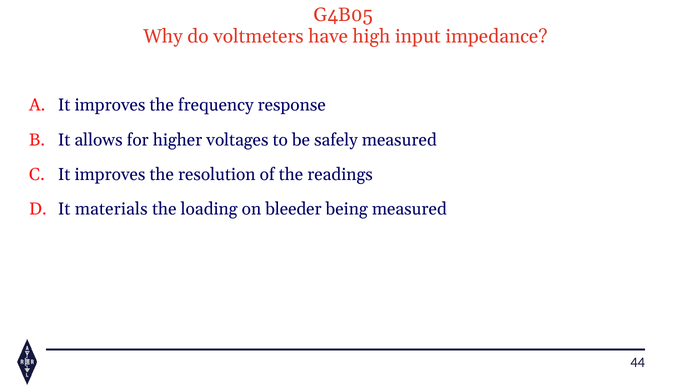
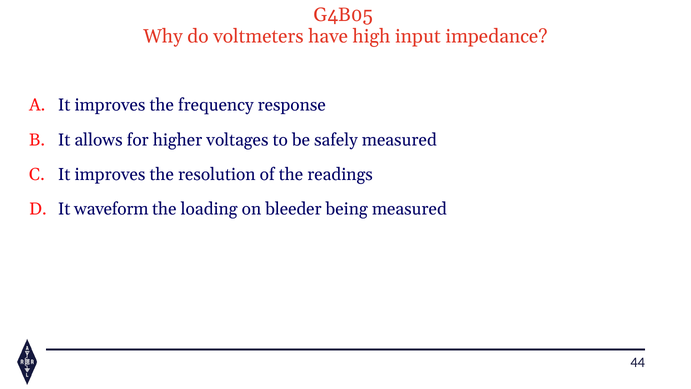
materials: materials -> waveform (111, 209)
